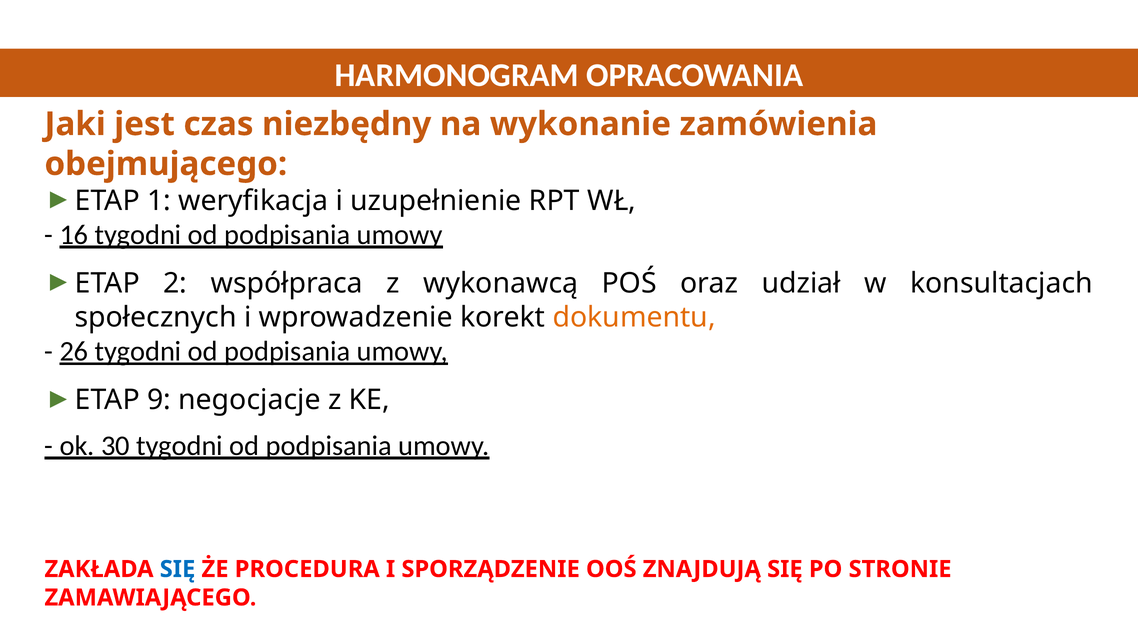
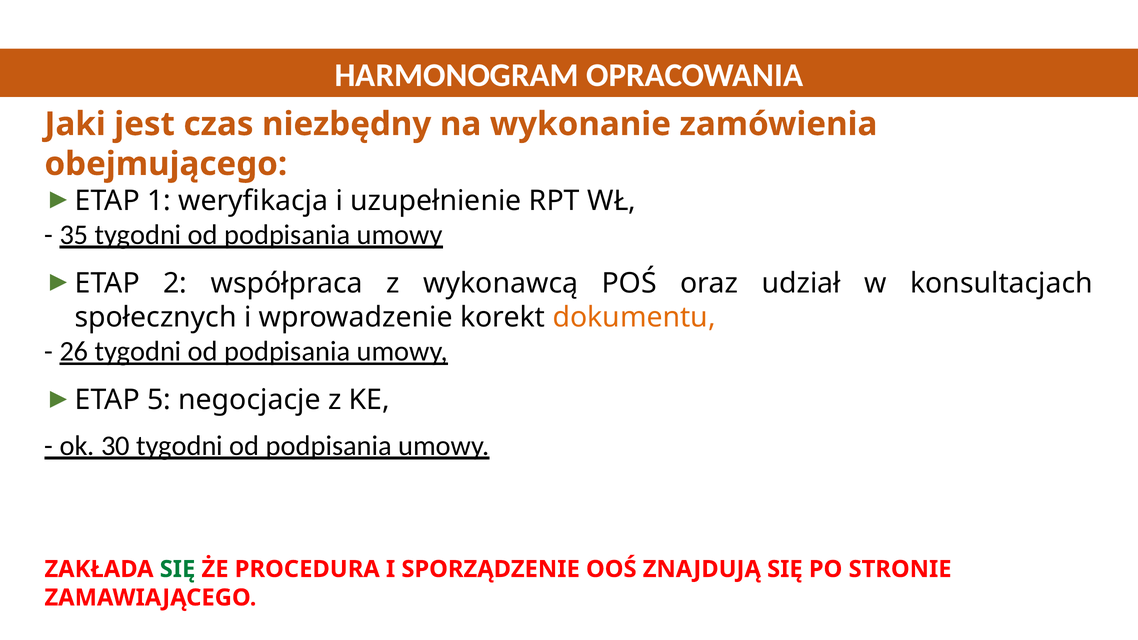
16: 16 -> 35 (74, 235)
9: 9 -> 5 (159, 400)
SIĘ colour: blue -> green (177, 569)
